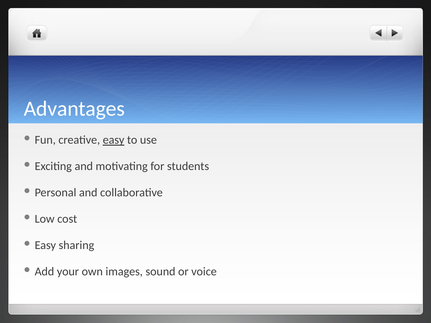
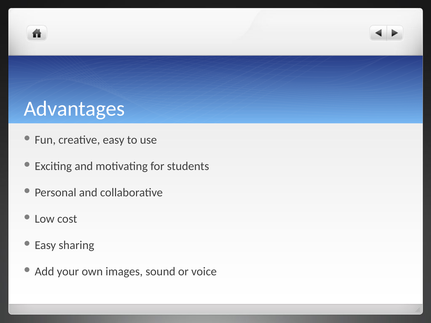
easy underline: present -> none (114, 140)
